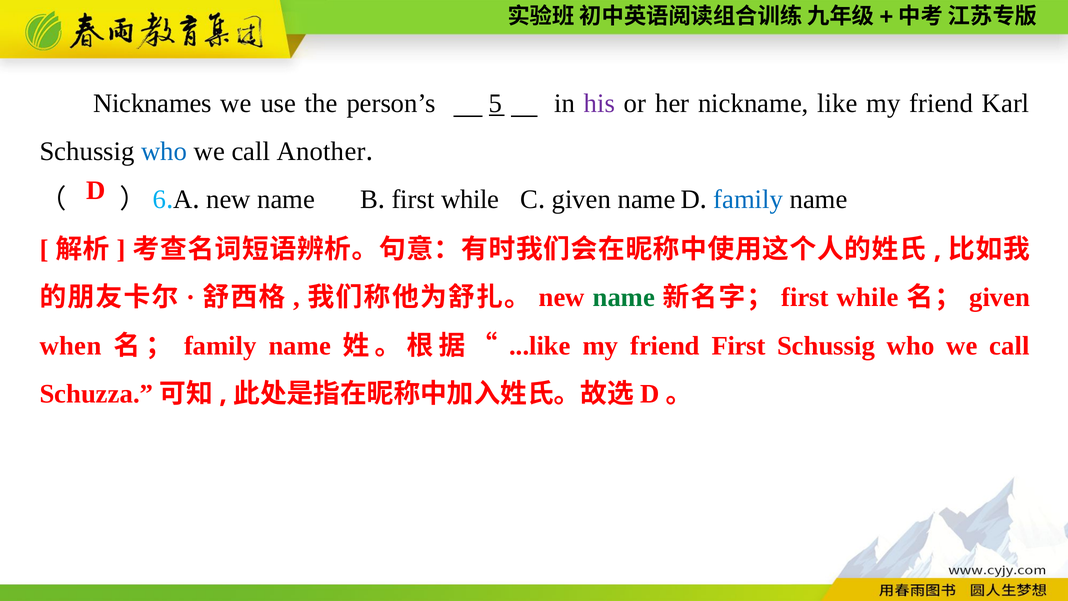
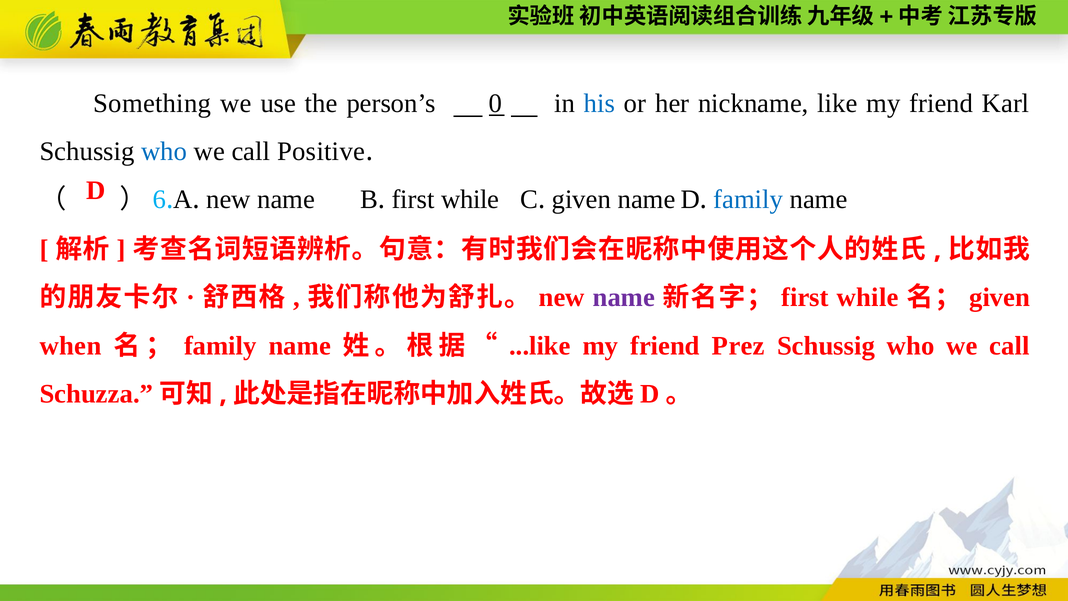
Nicknames: Nicknames -> Something (152, 103)
5: 5 -> 0 (495, 103)
his colour: purple -> blue (600, 103)
Another: Another -> Positive (321, 151)
name colour: green -> purple (624, 298)
friend First: First -> Prez (738, 346)
